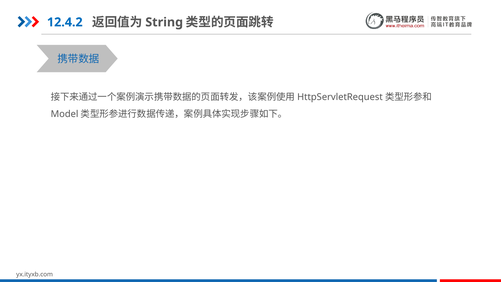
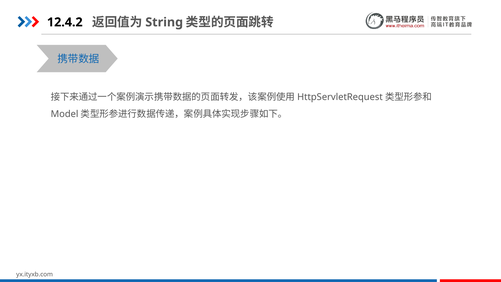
12.4.2 colour: blue -> black (65, 22)
